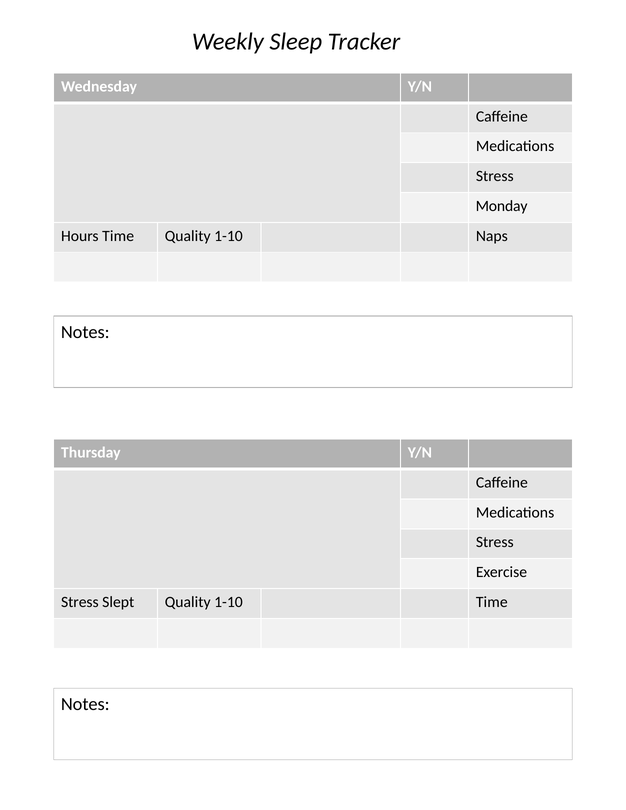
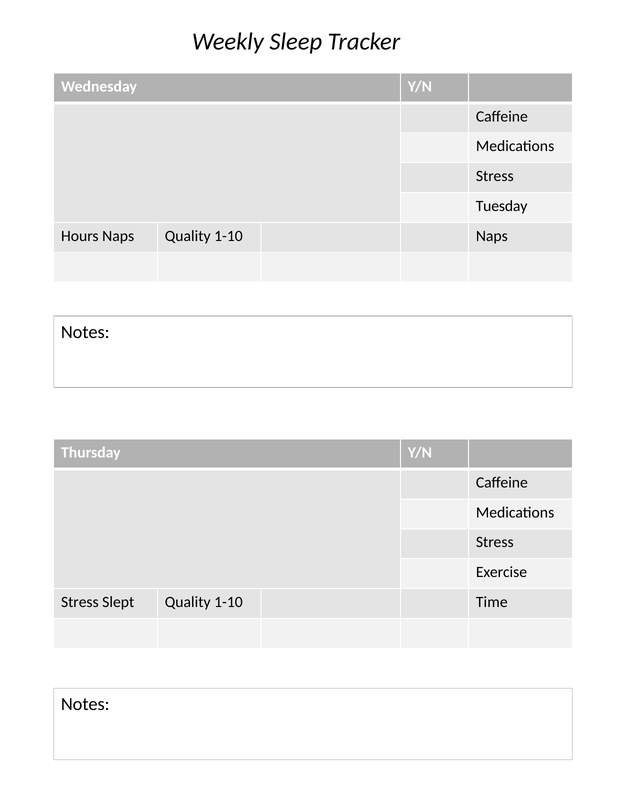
Monday: Monday -> Tuesday (502, 206)
Hours Time: Time -> Naps (118, 236)
